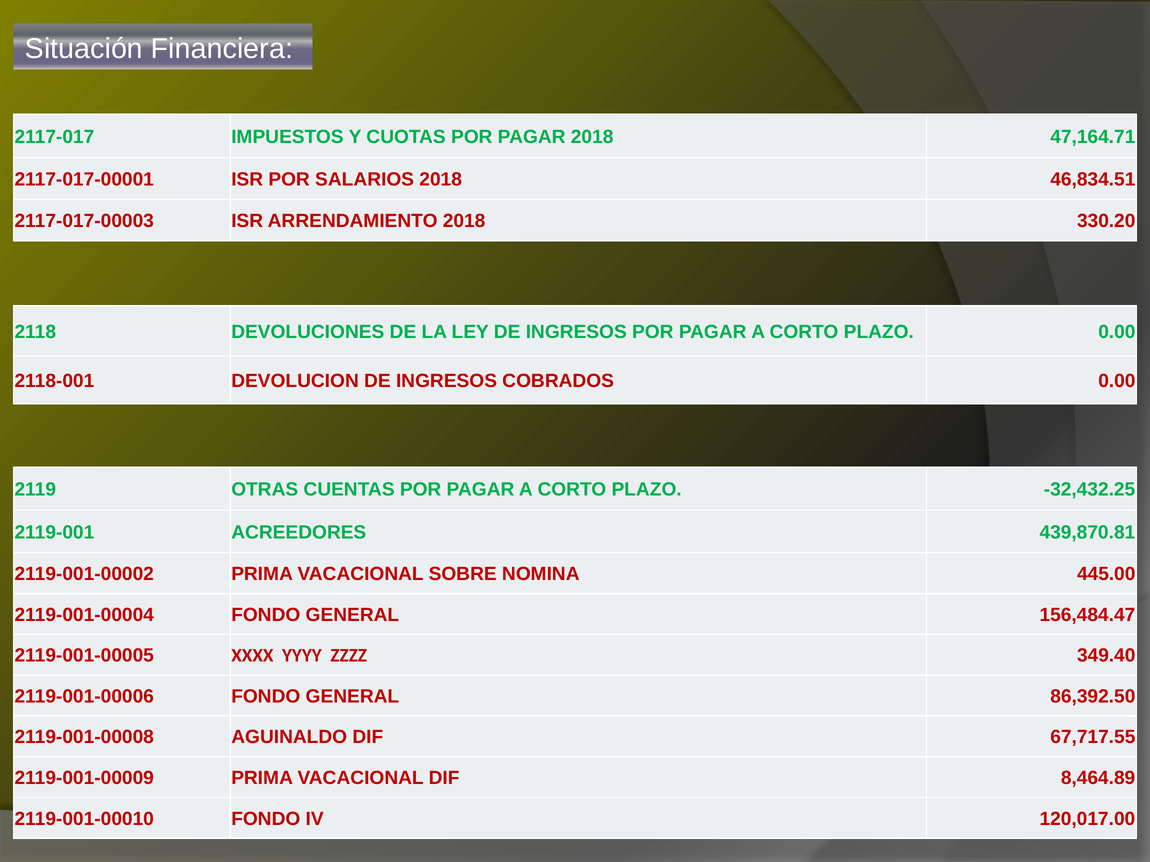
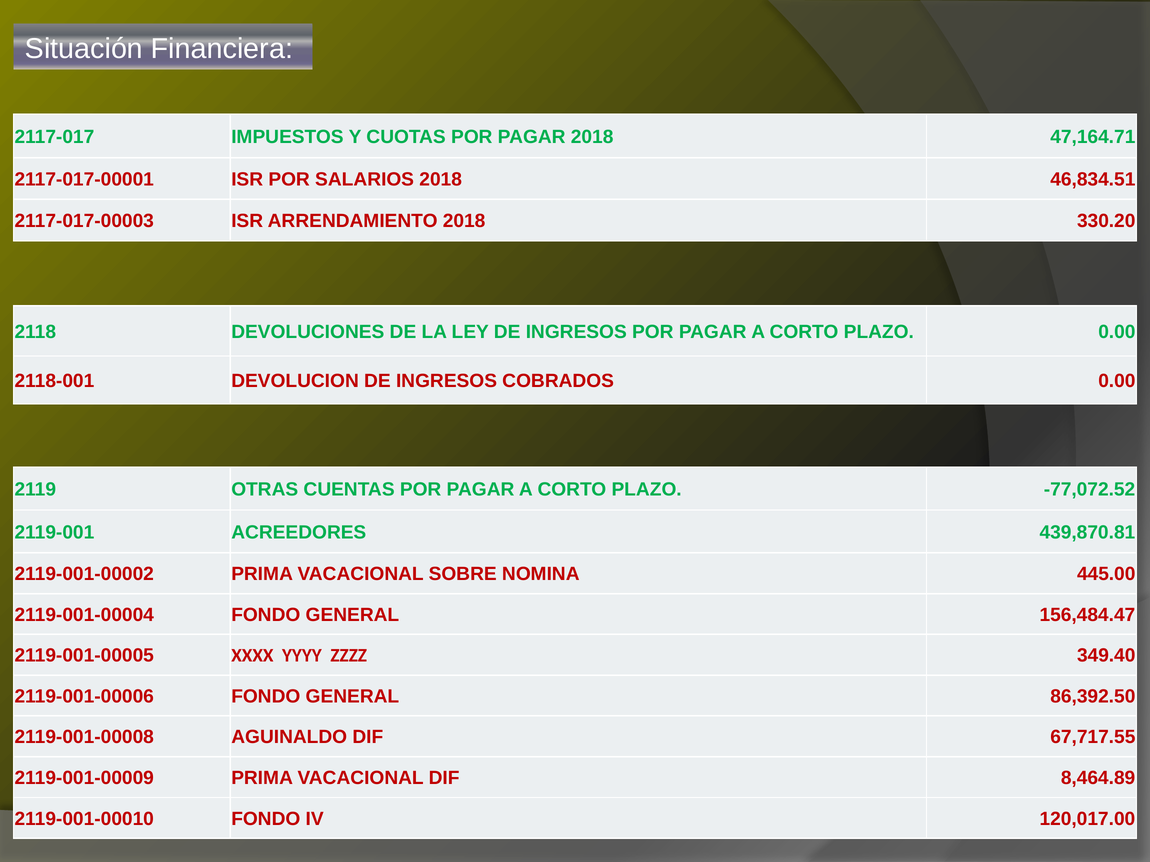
-32,432.25: -32,432.25 -> -77,072.52 (1090, 490)
